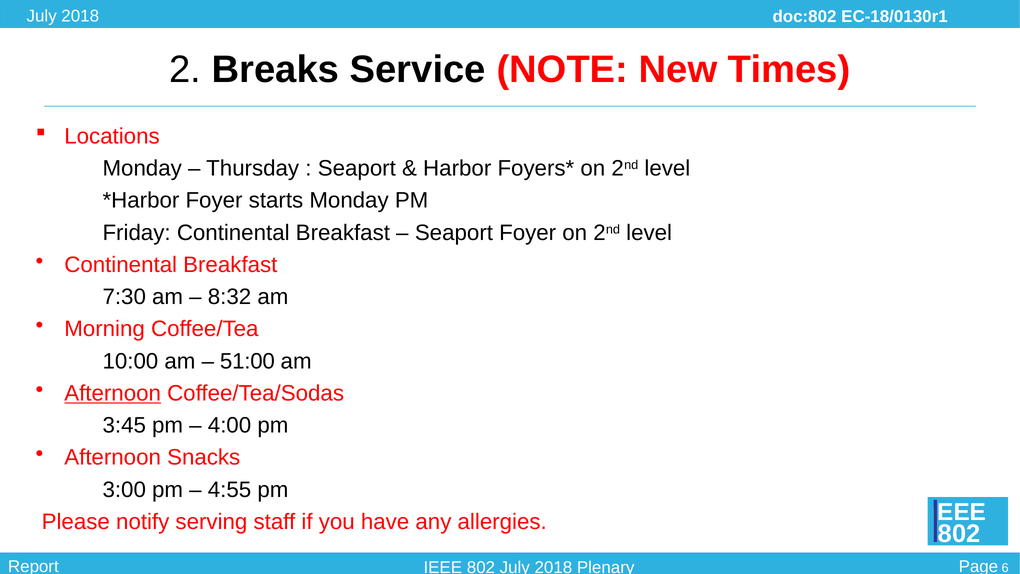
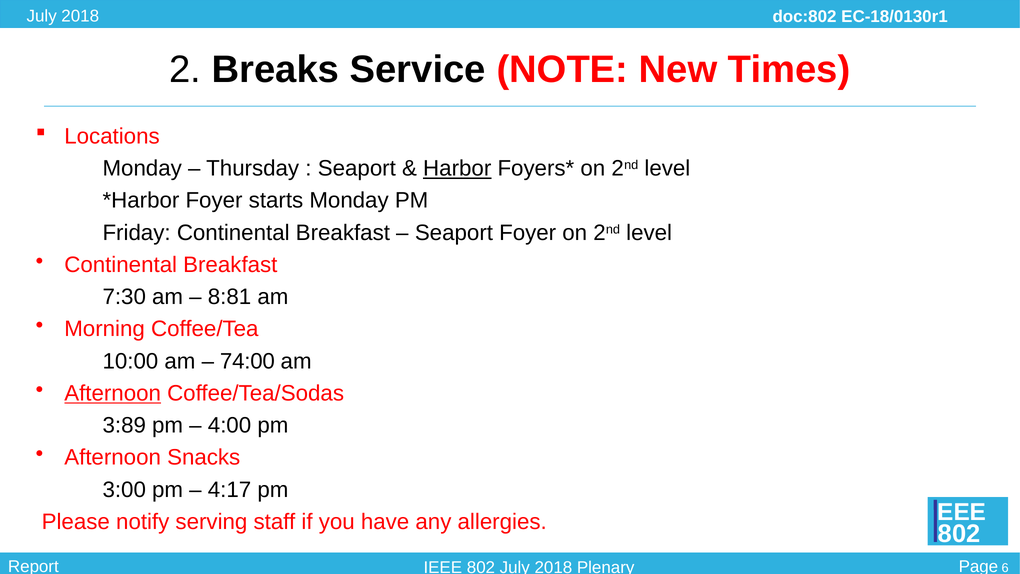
Harbor underline: none -> present (457, 168)
8:32: 8:32 -> 8:81 (230, 297)
51:00: 51:00 -> 74:00 (247, 361)
3:45: 3:45 -> 3:89 (124, 425)
4:55: 4:55 -> 4:17 (230, 489)
